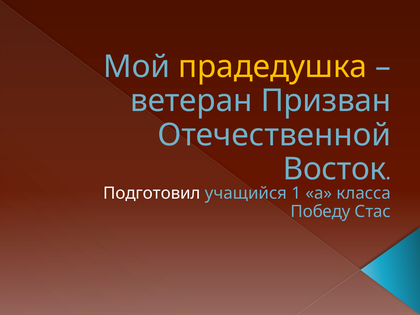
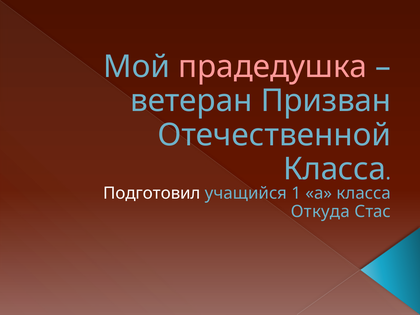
прадедушка colour: yellow -> pink (273, 67)
Восток: Восток -> Класса (335, 169)
Победу: Победу -> Откуда (320, 211)
